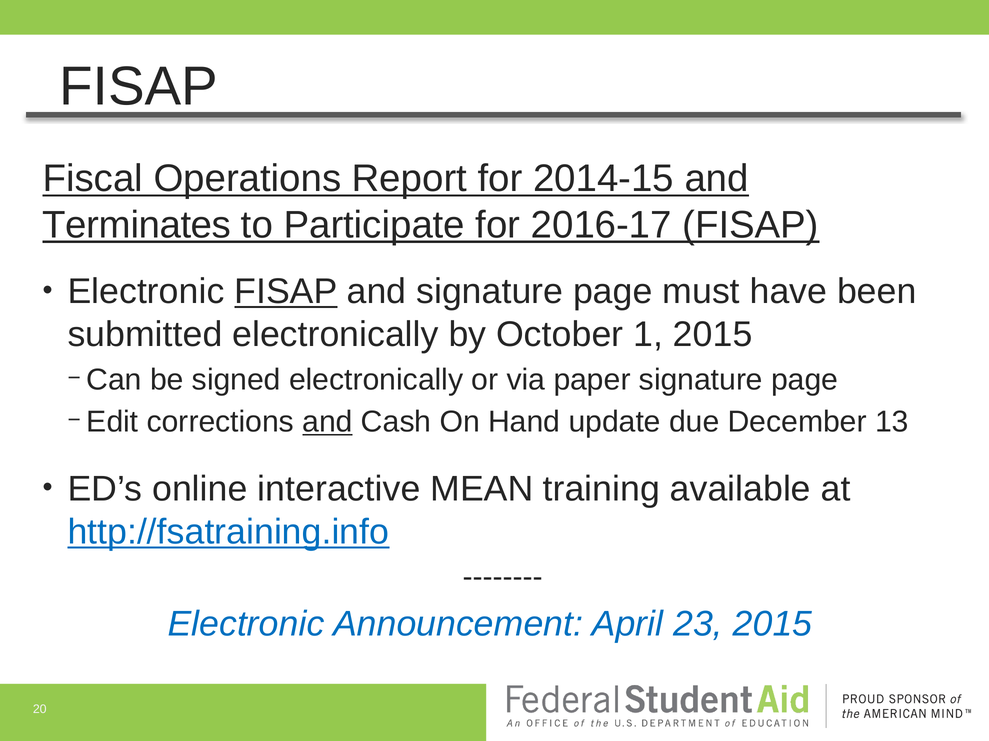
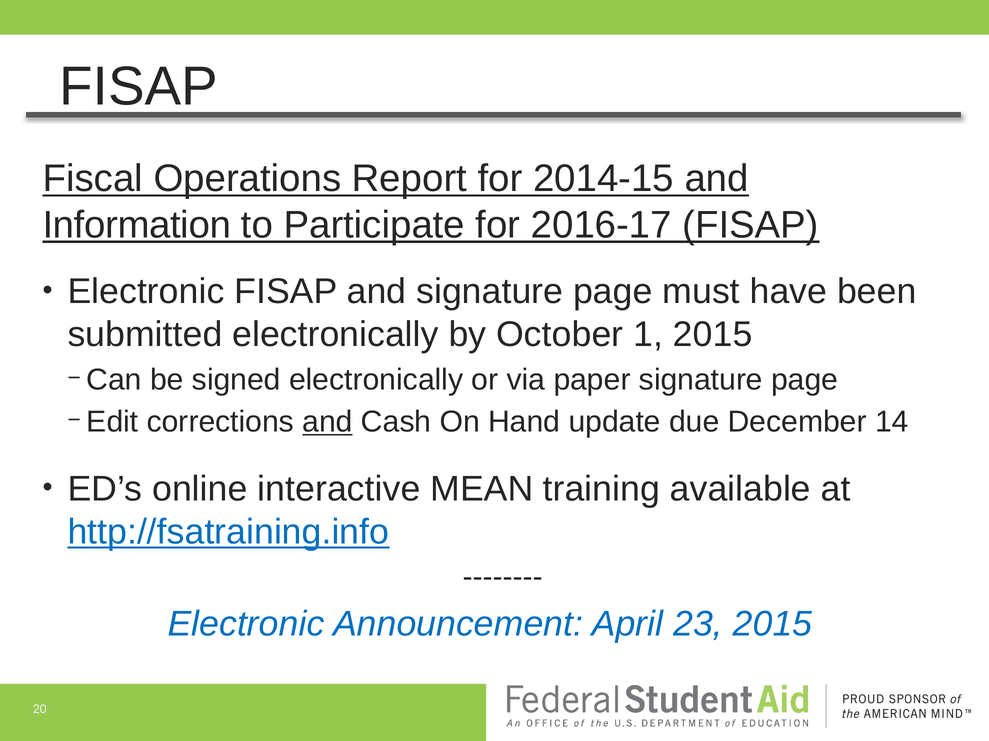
Terminates: Terminates -> Information (137, 225)
FISAP underline: present -> none (286, 292)
13: 13 -> 14 (892, 422)
